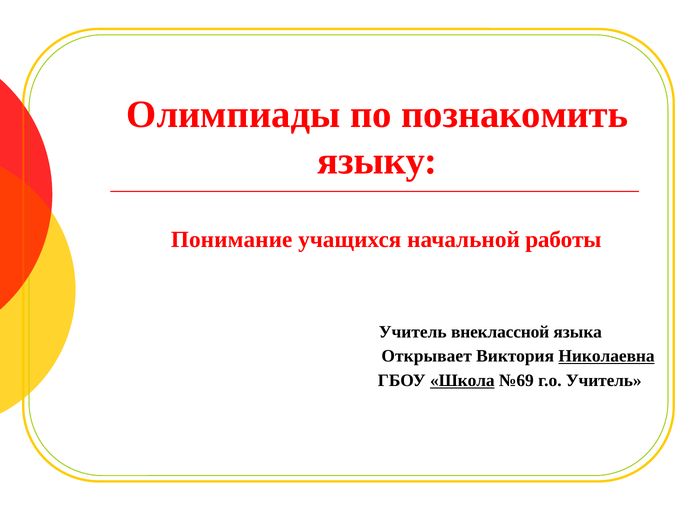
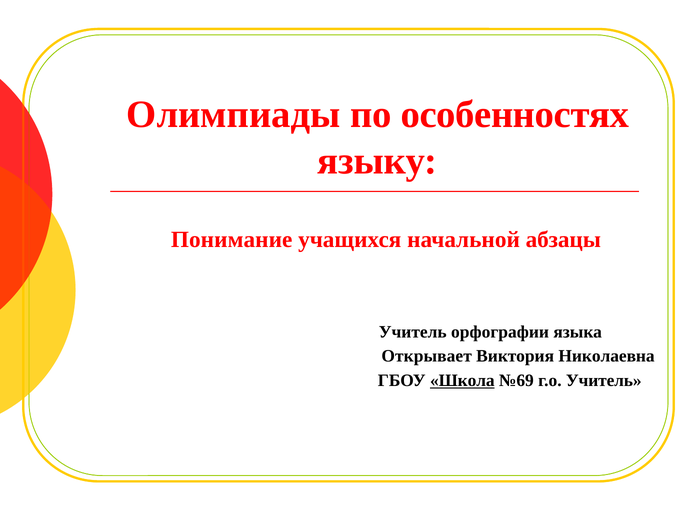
познакомить: познакомить -> особенностях (515, 115)
работы: работы -> абзацы (563, 240)
внеклассной: внеклассной -> орфографии (500, 332)
Николаевна underline: present -> none (607, 357)
